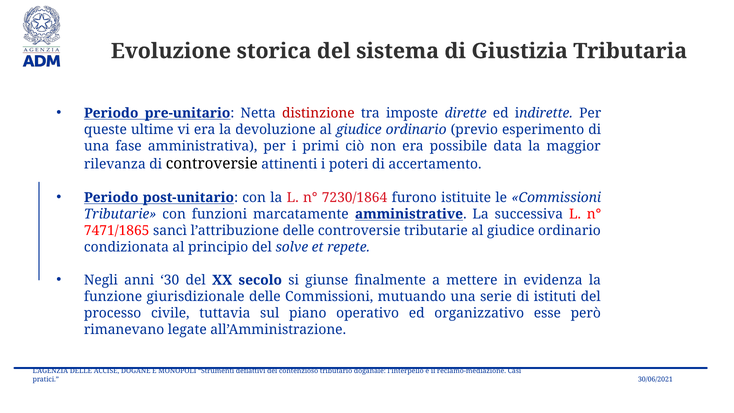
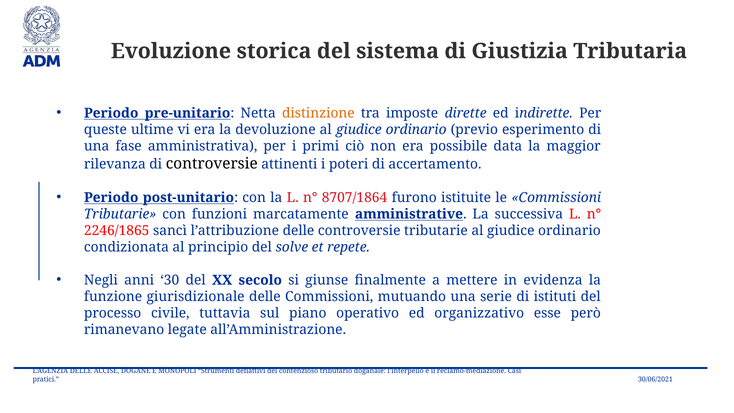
distinzione colour: red -> orange (318, 113)
7230/1864: 7230/1864 -> 8707/1864 (355, 197)
7471/1865: 7471/1865 -> 2246/1865 (117, 231)
